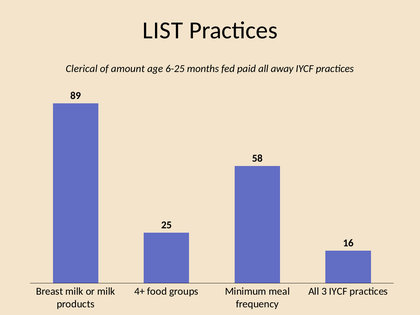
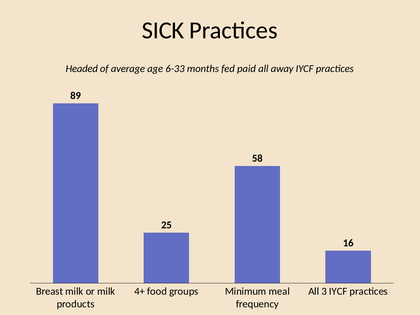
LIST: LIST -> SICK (163, 30)
Clerical: Clerical -> Headed (82, 69)
amount: amount -> average (128, 69)
6-25: 6-25 -> 6-33 (175, 69)
